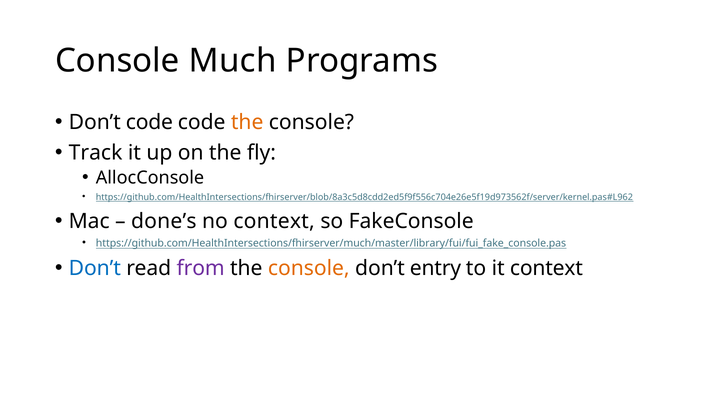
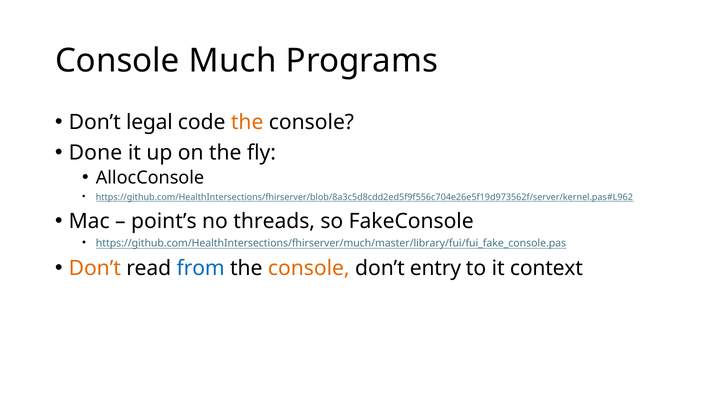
Don’t code: code -> legal (149, 122)
Track: Track -> Done (95, 153)
done’s: done’s -> point’s (164, 221)
no context: context -> threads (274, 221)
Don’t colour: blue -> orange (95, 268)
from colour: purple -> blue (201, 268)
